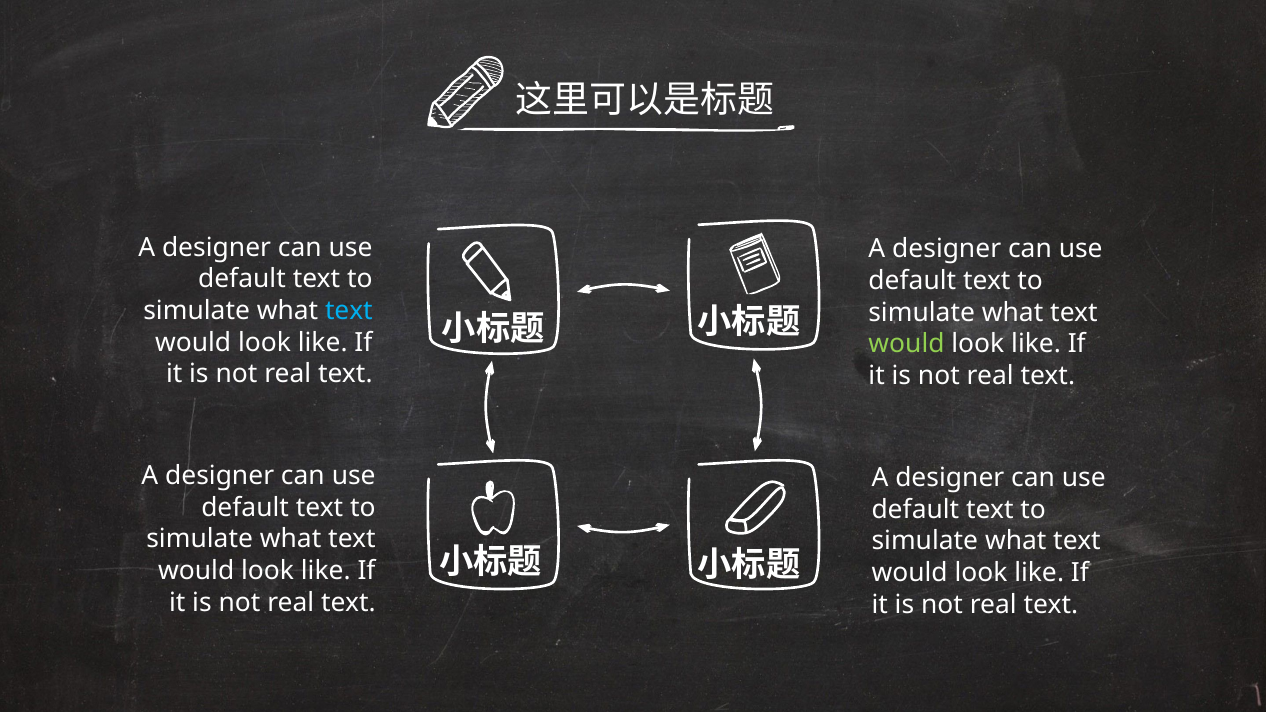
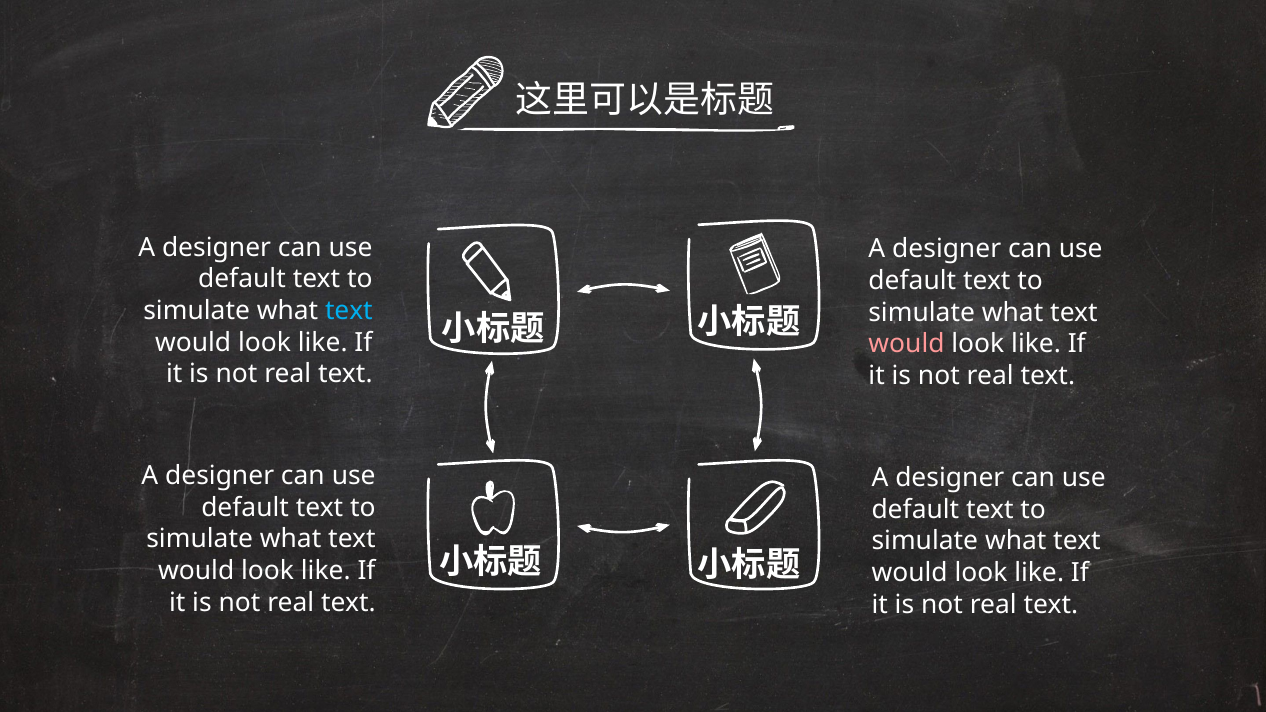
would colour: light green -> pink (907, 344)
